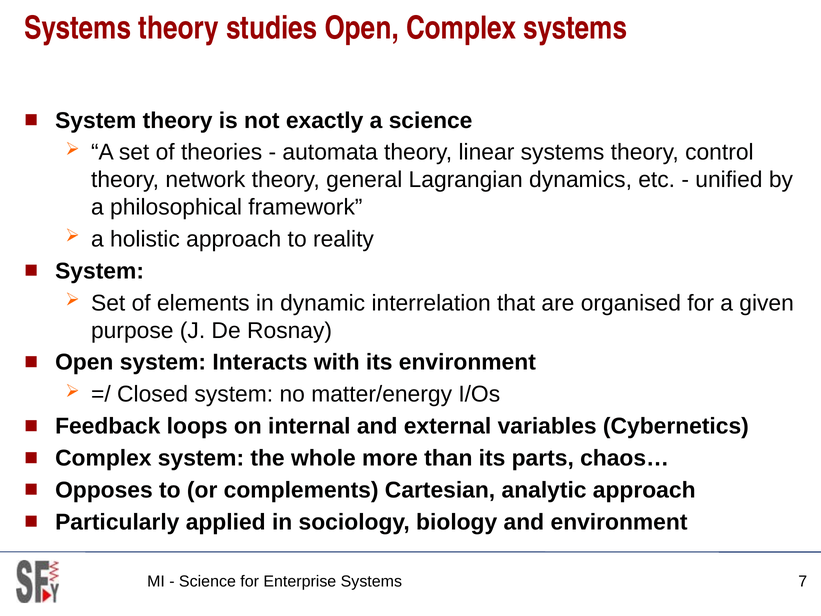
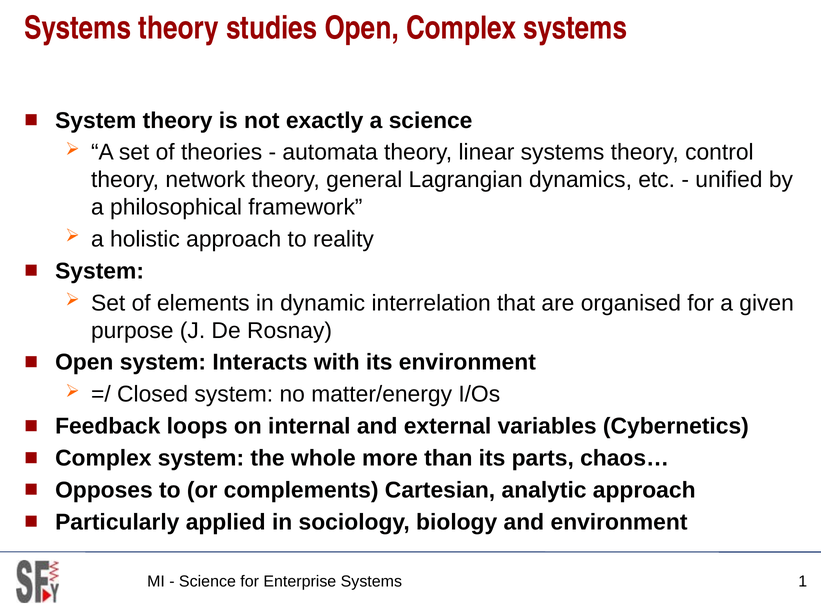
7: 7 -> 1 (803, 581)
